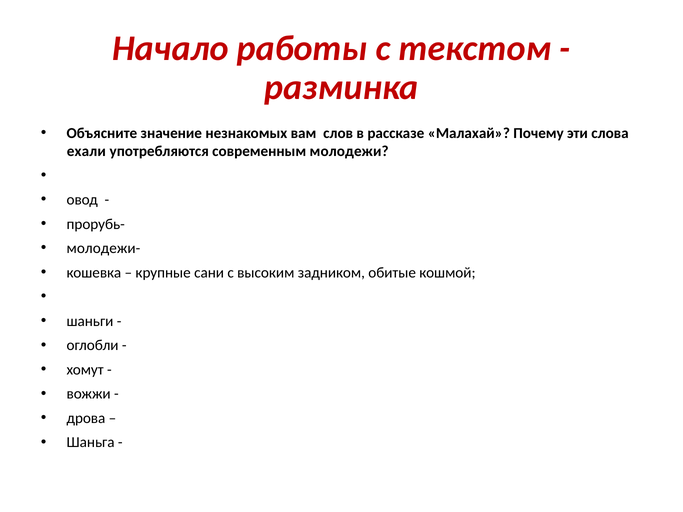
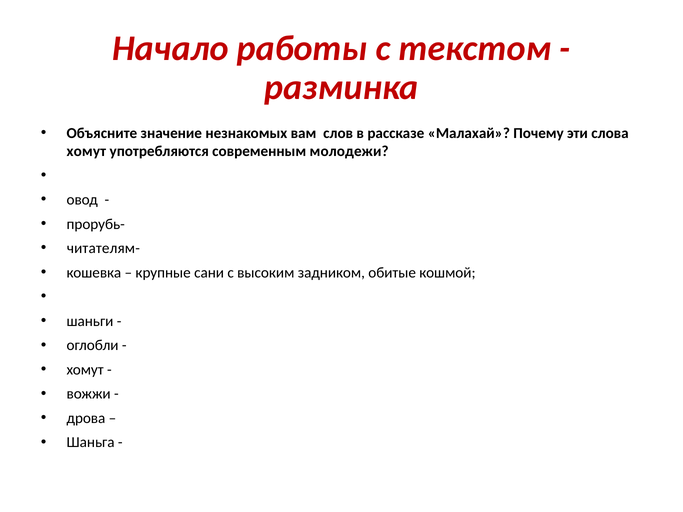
ехали: ехали -> хомут (86, 151)
молодежи-: молодежи- -> читателям- (103, 248)
